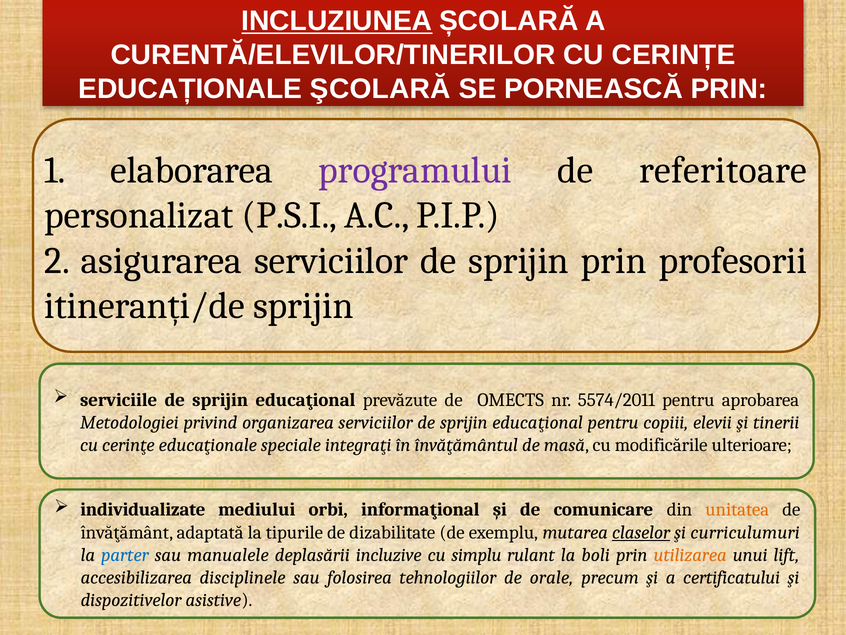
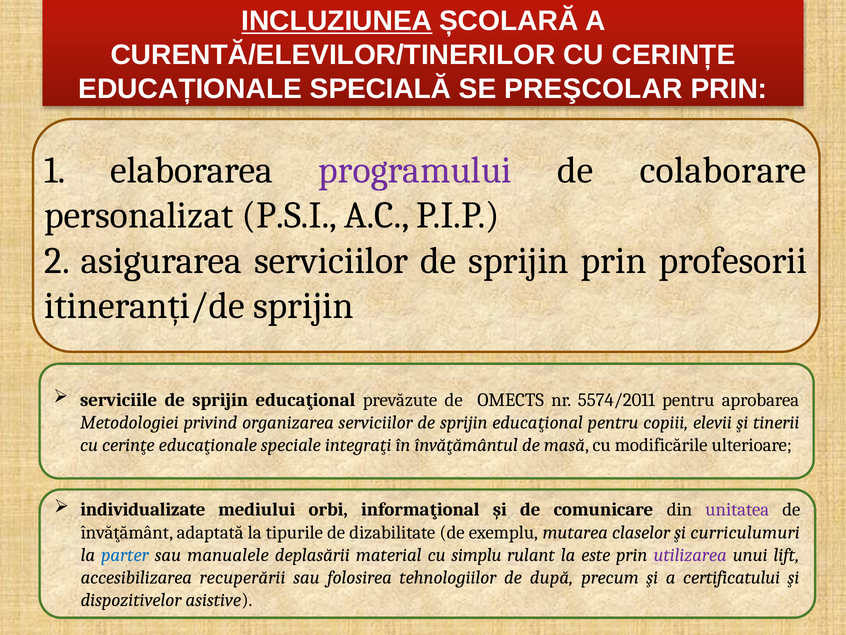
ŞCOLARĂ: ŞCOLARĂ -> SPECIALĂ (381, 89)
PORNEASCĂ: PORNEASCĂ -> PREŞCOLAR (593, 89)
referitoare: referitoare -> colaborare (723, 170)
unitatea colour: orange -> purple (737, 509)
claselor underline: present -> none (641, 532)
incluzive: incluzive -> material (389, 554)
boli: boli -> este (596, 554)
utilizarea colour: orange -> purple (690, 554)
disciplinele: disciplinele -> recuperării (242, 577)
orale: orale -> după (551, 577)
